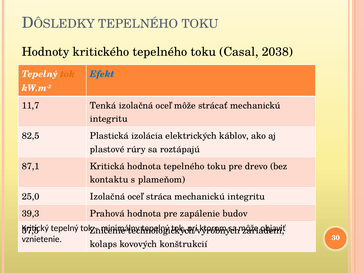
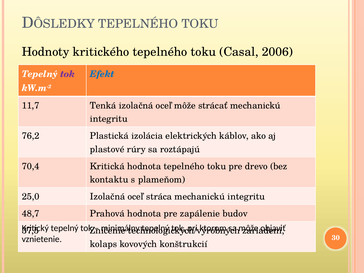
2038: 2038 -> 2006 (277, 52)
tok colour: orange -> purple (68, 74)
82,5: 82,5 -> 76,2 (31, 136)
87,1: 87,1 -> 70,4 (31, 166)
39,3: 39,3 -> 48,7 (31, 214)
